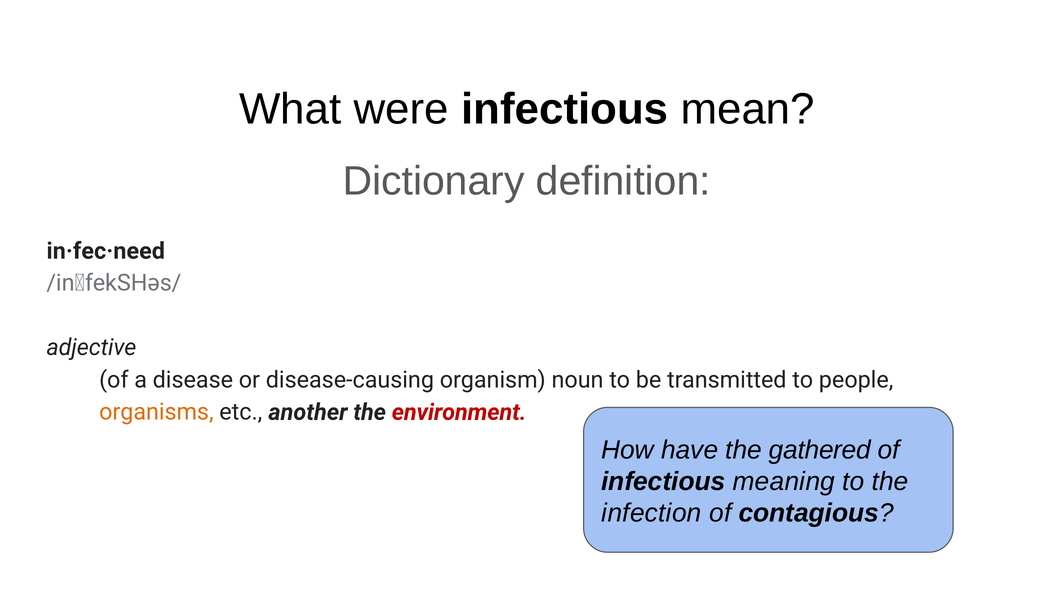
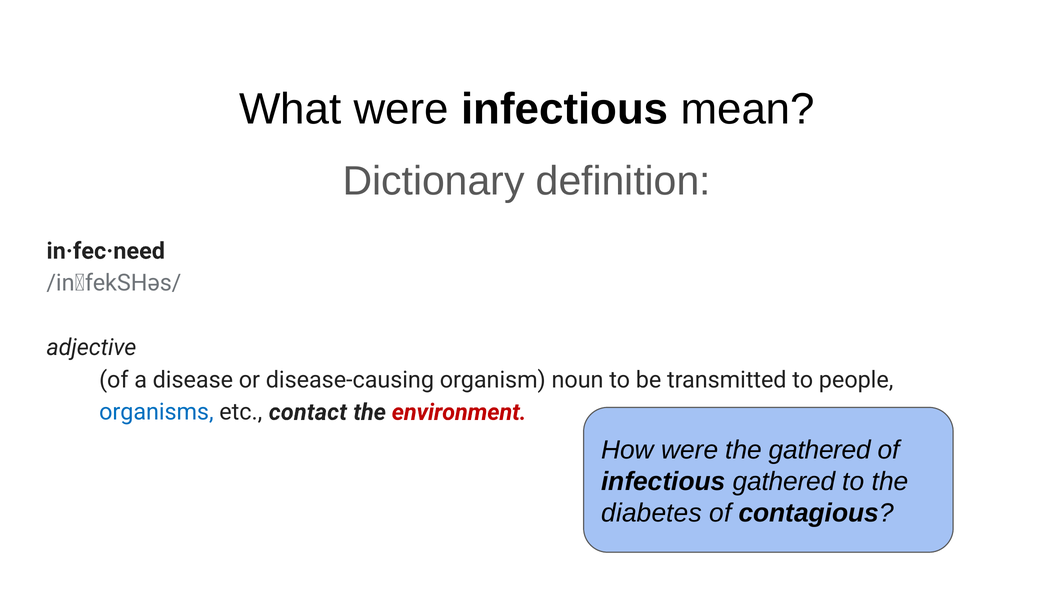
organisms colour: orange -> blue (156, 412)
another: another -> contact (308, 412)
How have: have -> were (690, 450)
infectious meaning: meaning -> gathered (784, 482)
infection: infection -> diabetes (652, 513)
